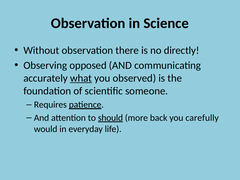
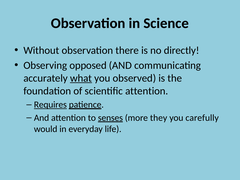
scientific someone: someone -> attention (147, 91)
Requires underline: none -> present (50, 105)
should: should -> senses (110, 118)
back: back -> they (159, 118)
